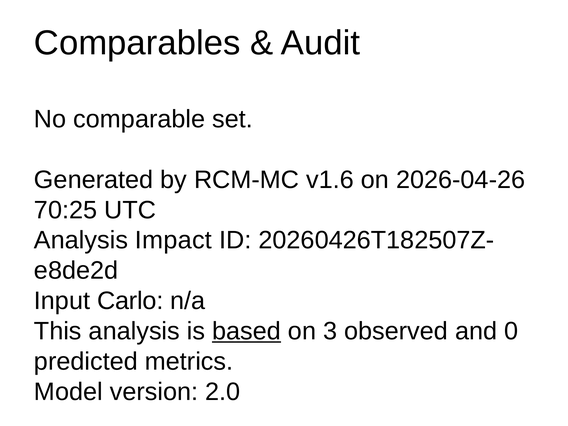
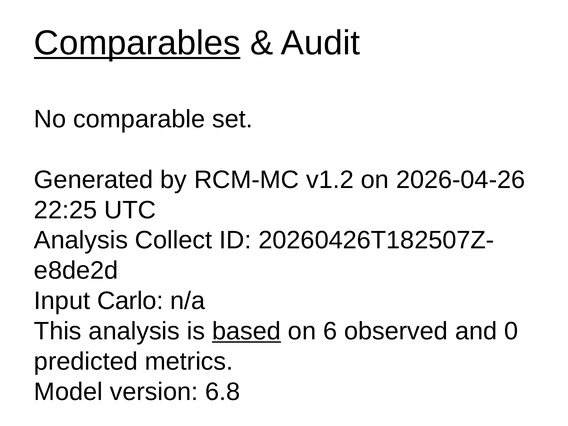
Comparables underline: none -> present (137, 43)
v1.6: v1.6 -> v1.2 (330, 180)
70:25: 70:25 -> 22:25 (66, 210)
Impact: Impact -> Collect (174, 240)
3: 3 -> 6 (330, 331)
2.0: 2.0 -> 6.8 (223, 392)
